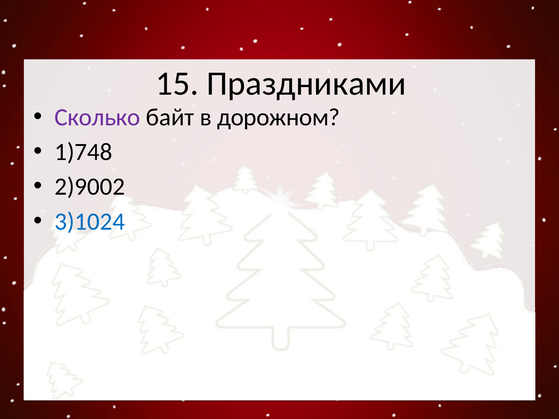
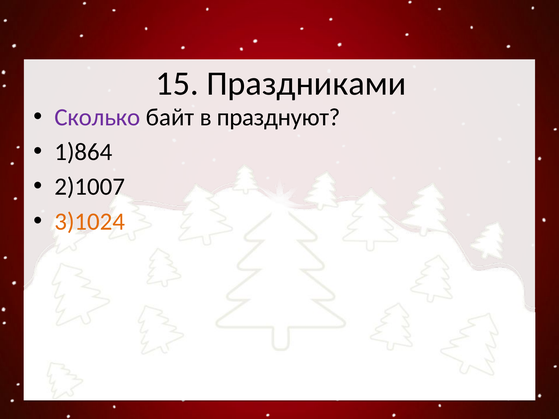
дорожном: дорожном -> празднуют (279, 117)
1)748: 1)748 -> 1)864 (83, 152)
2)9002: 2)9002 -> 2)1007 (90, 187)
3)1024 colour: blue -> orange (90, 222)
